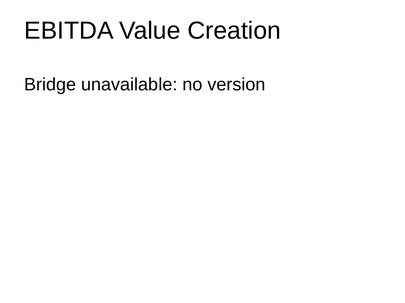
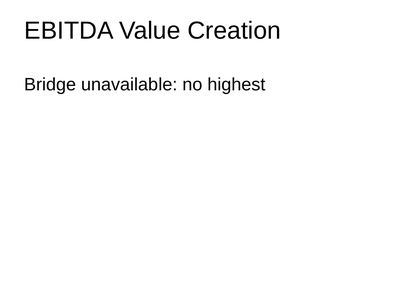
version: version -> highest (236, 85)
